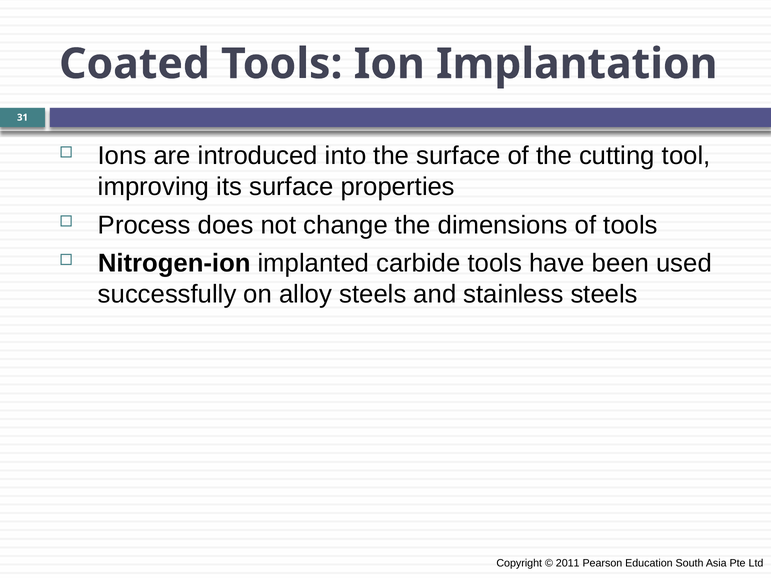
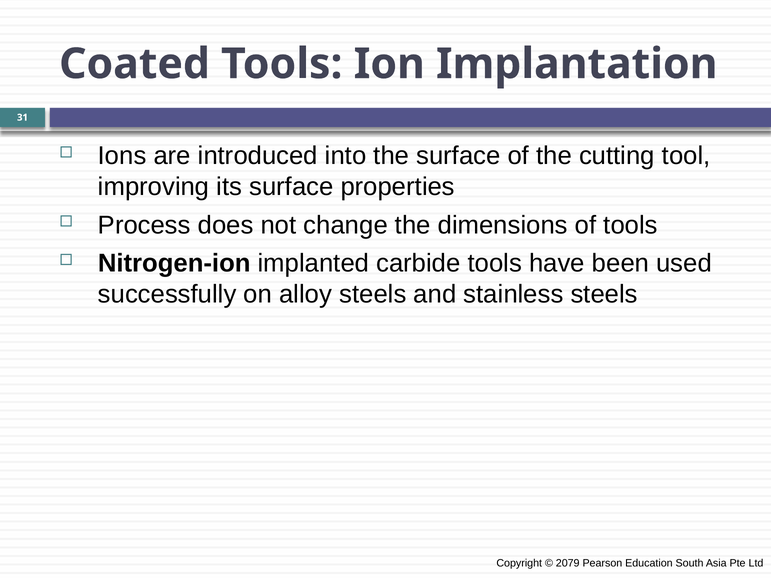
2011: 2011 -> 2079 (568, 563)
